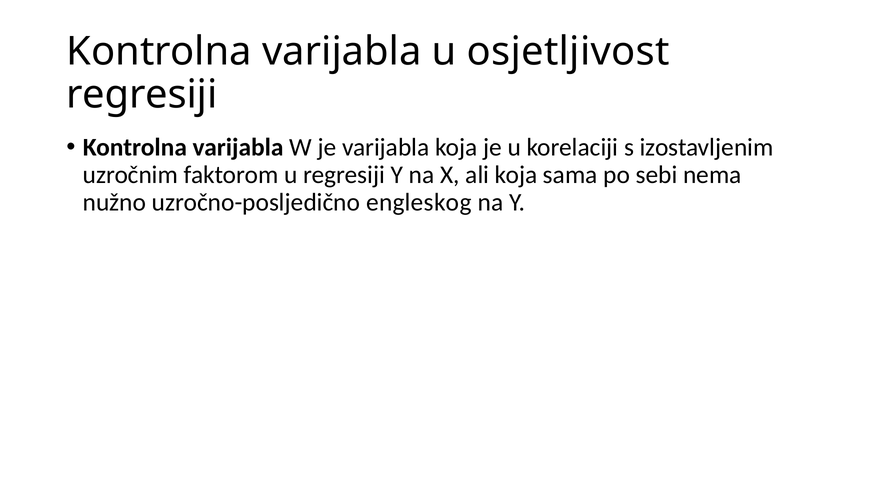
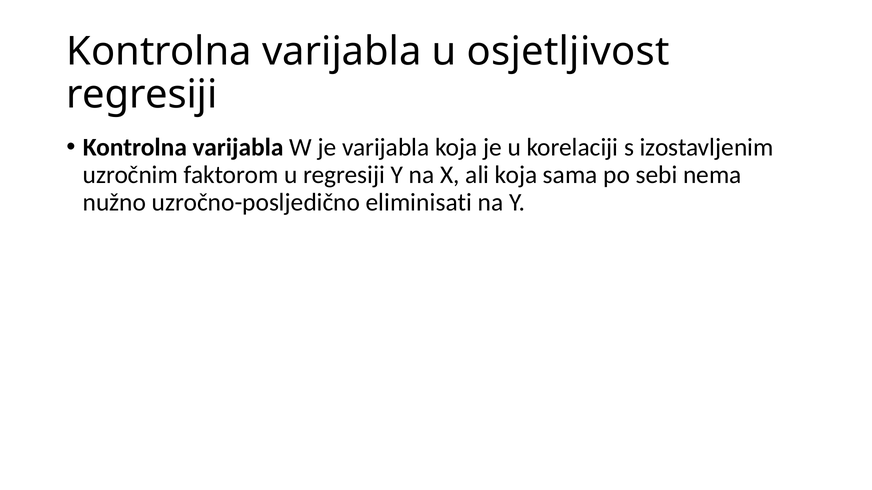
engleskog: engleskog -> eliminisati (419, 202)
